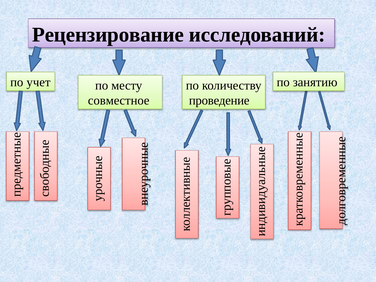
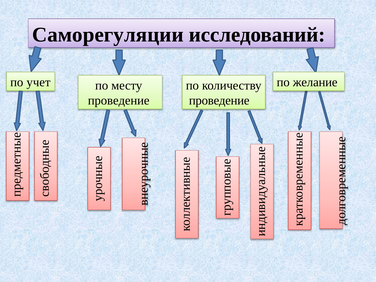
Рецензирование: Рецензирование -> Саморегуляции (108, 35)
занятию: занятию -> желание (315, 82)
совместное: совместное -> проведение (119, 100)
